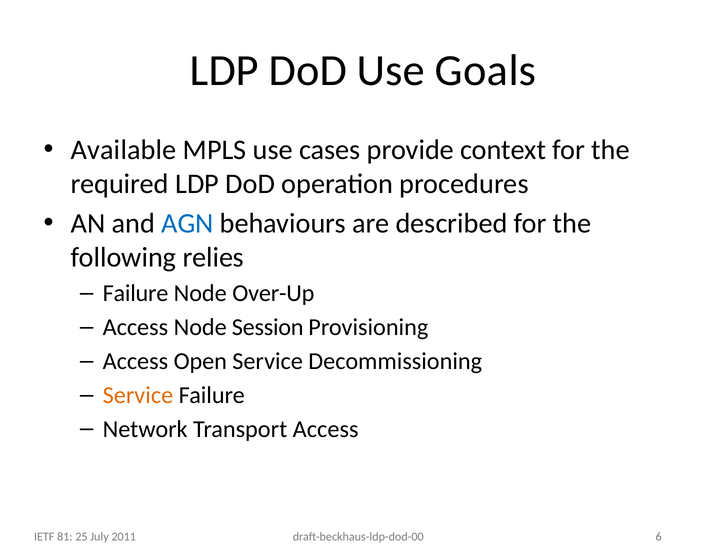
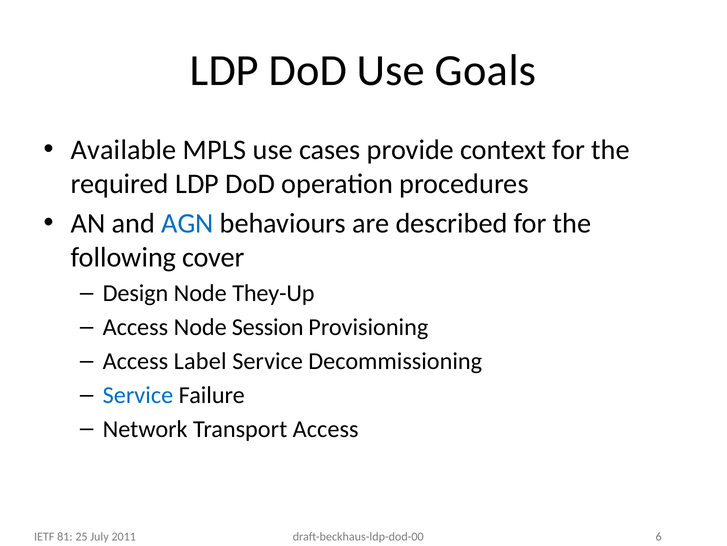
relies: relies -> cover (213, 257)
Failure: Failure -> Design (135, 293)
Over-Up: Over-Up -> They-Up (273, 293)
Open: Open -> Label (200, 361)
Service colour: orange -> blue (138, 395)
